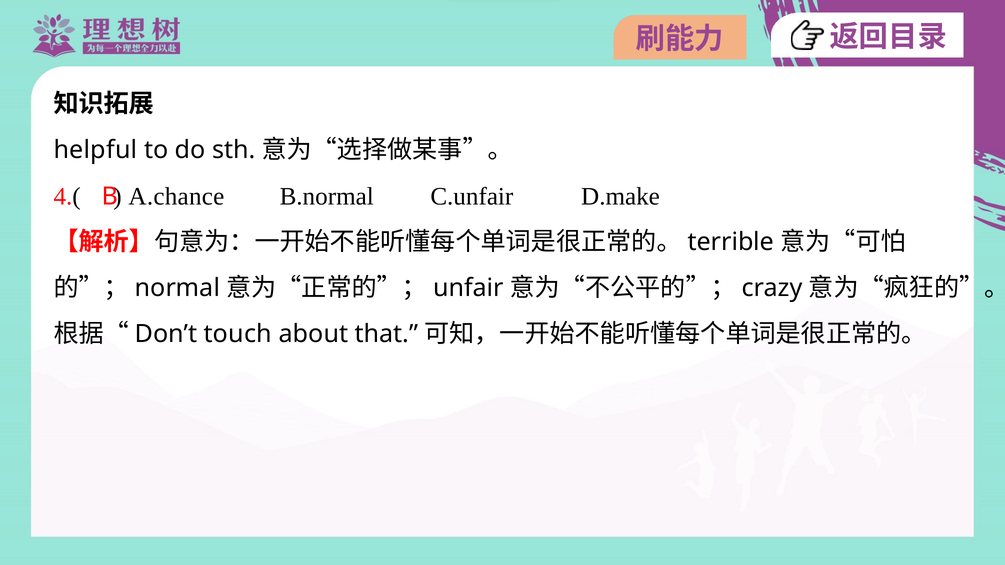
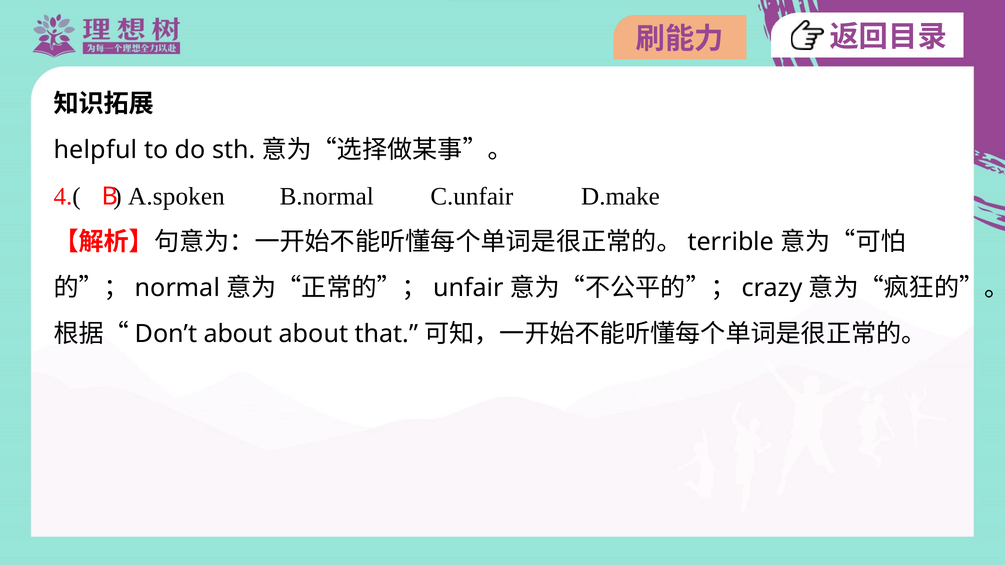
A.chance: A.chance -> A.spoken (176, 197)
touch: touch -> about (238, 334)
